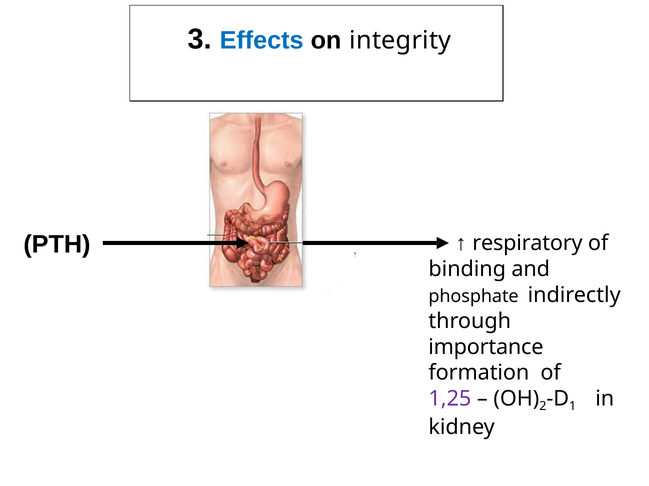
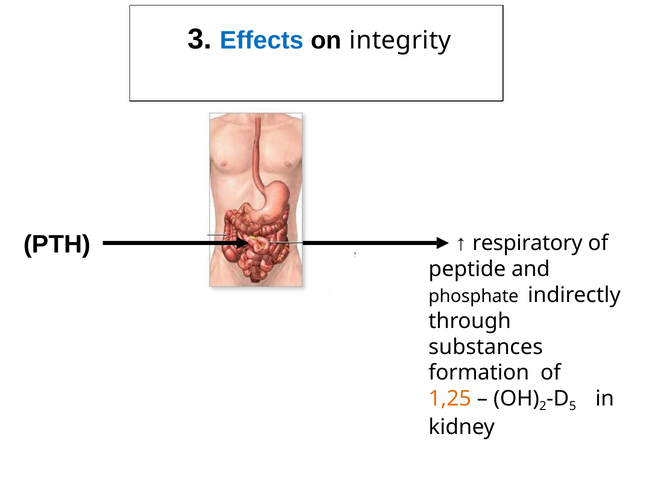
binding: binding -> peptide (467, 270)
importance: importance -> substances (486, 347)
1,25 colour: purple -> orange (450, 399)
1: 1 -> 5 (573, 407)
